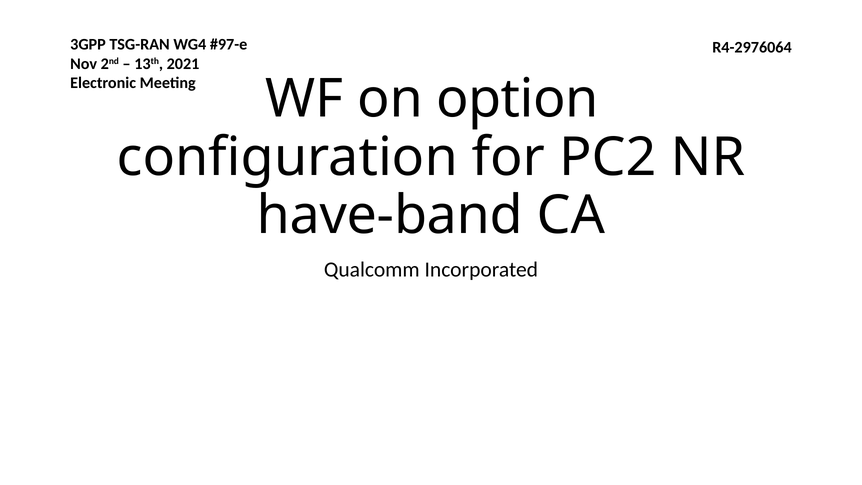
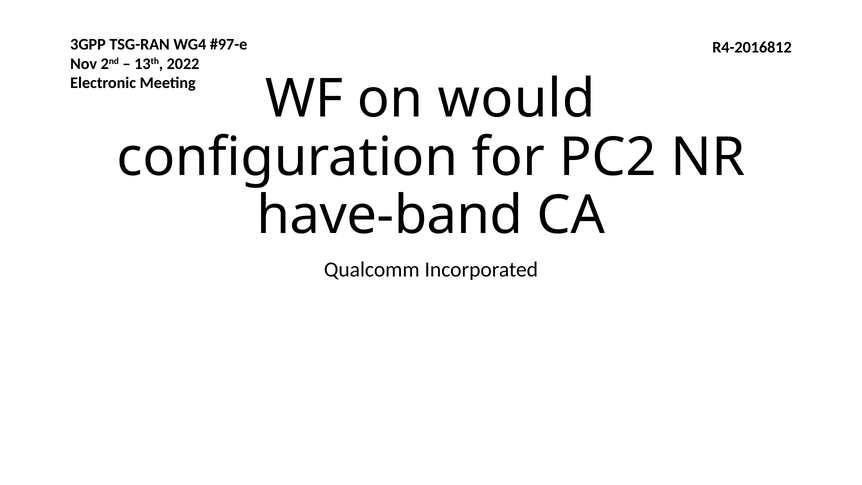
R4-2976064: R4-2976064 -> R4-2016812 (752, 48)
2021: 2021 -> 2022 (183, 64)
option: option -> would (517, 99)
